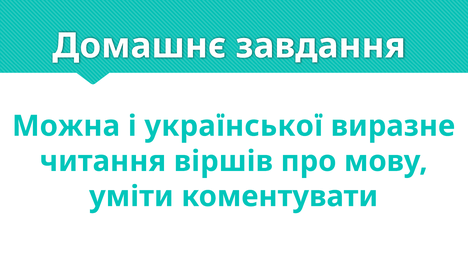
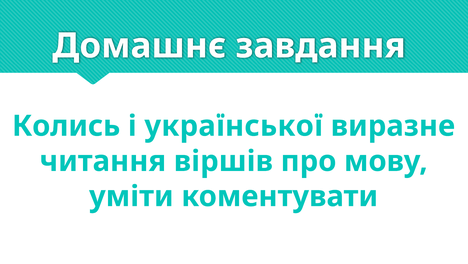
Можна: Можна -> Колись (66, 126)
